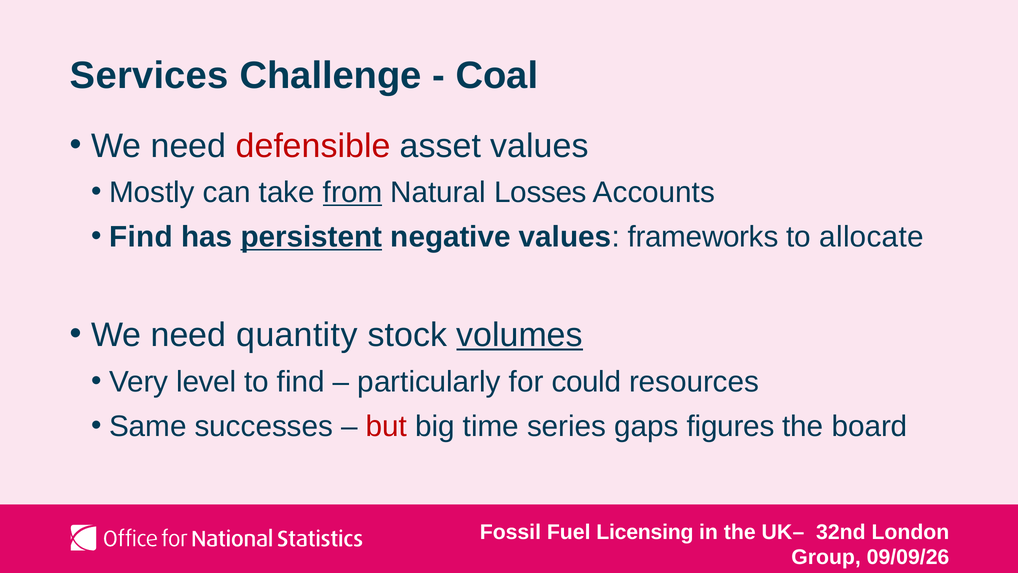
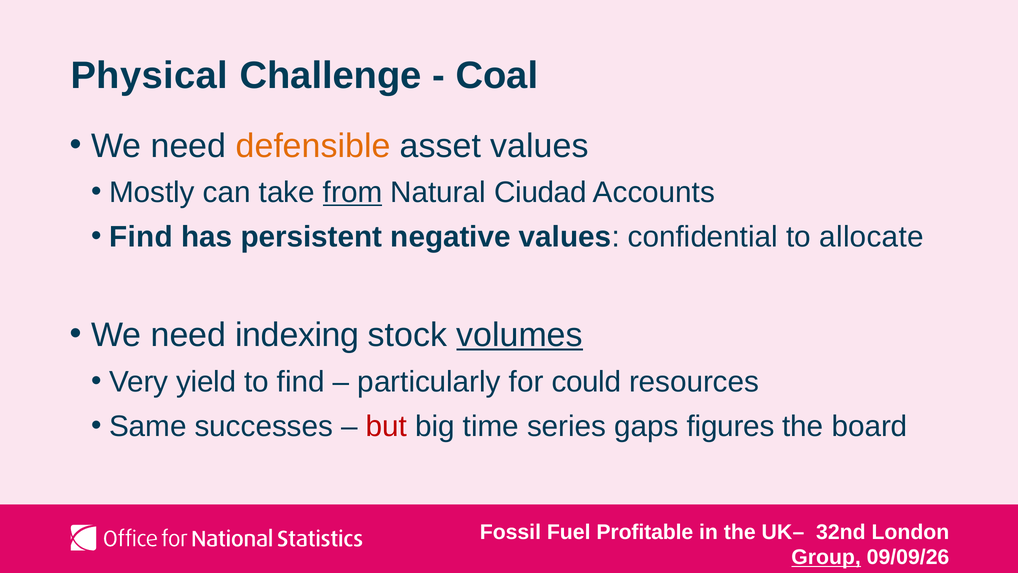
Services: Services -> Physical (149, 76)
defensible colour: red -> orange (313, 146)
Losses: Losses -> Ciudad (540, 192)
persistent underline: present -> none (311, 237)
frameworks: frameworks -> confidential (703, 237)
quantity: quantity -> indexing (297, 335)
level: level -> yield (206, 382)
Licensing: Licensing -> Profitable (645, 532)
Group underline: none -> present (826, 557)
